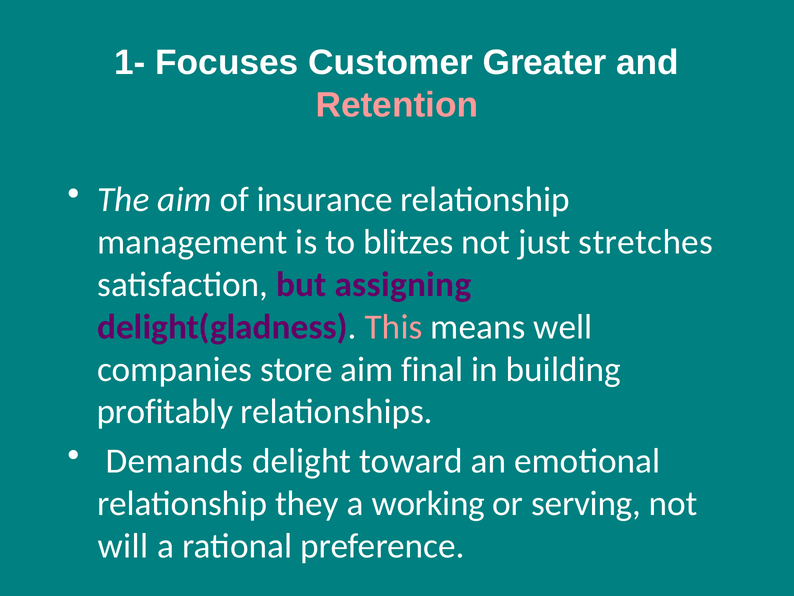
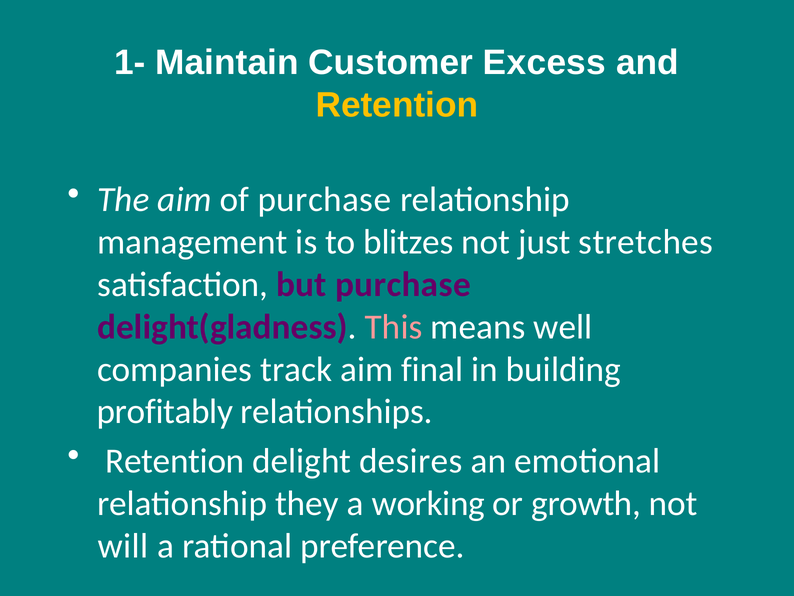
Focuses: Focuses -> Maintain (227, 63)
Greater: Greater -> Excess (544, 63)
Retention colour: pink -> yellow (397, 105)
of insurance: insurance -> purchase (324, 200)
but assigning: assigning -> purchase (403, 284)
store: store -> track (296, 369)
Demands: Demands -> Retention (175, 461)
toward: toward -> desires (411, 461)
serving: serving -> growth (586, 503)
